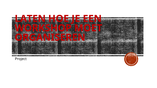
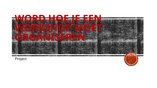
LATEN: LATEN -> WORD (30, 19)
